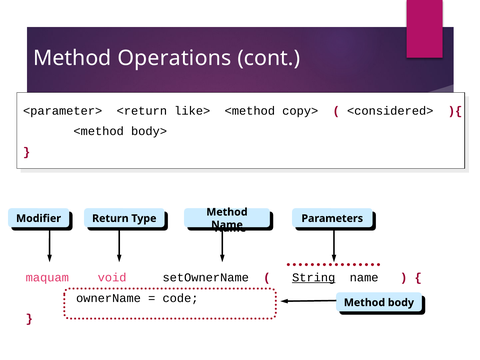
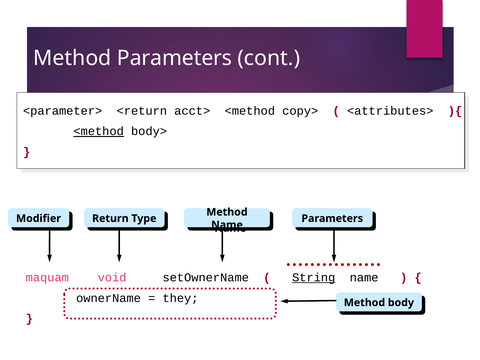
Method Operations: Operations -> Parameters (175, 58)
like>: like> -> acct> (192, 111)
<considered>: <considered> -> <attributes> (390, 111)
<method underline: none -> present (99, 131)
code: code -> they (181, 298)
